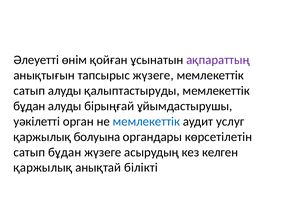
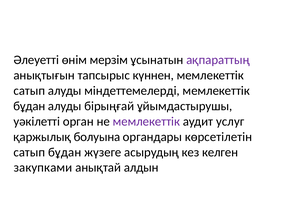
қойған: қойған -> мерзім (109, 60)
тапсырыс жүзеге: жүзеге -> күннен (153, 75)
қалыптастыруды: қалыптастыруды -> міндеттемелерді (132, 91)
мемлекеттік colour: blue -> purple (146, 121)
қаржылық: қаржылық -> закупками (43, 167)
білікті: білікті -> алдын (141, 167)
